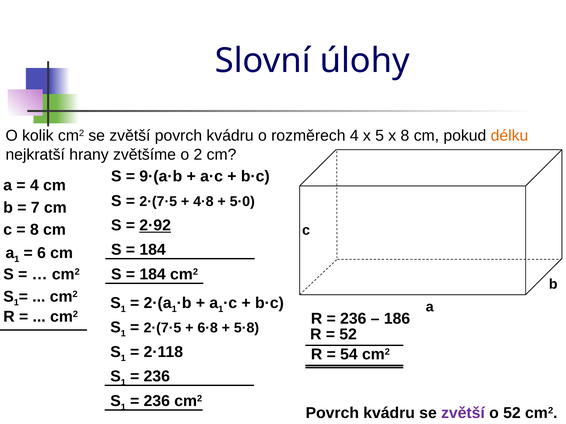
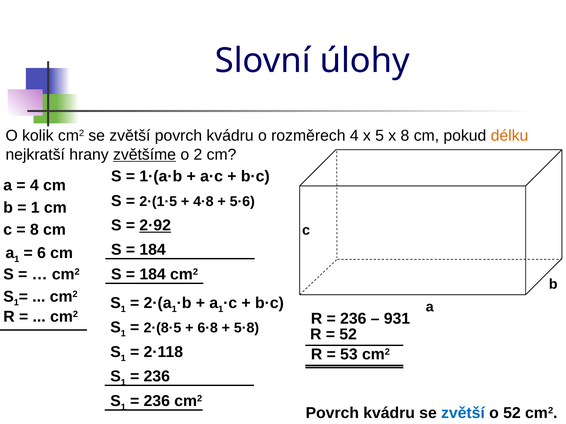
zvětšíme underline: none -> present (145, 155)
9·(a·b: 9·(a·b -> 1·(a·b (161, 177)
2·(7·5: 2·(7·5 -> 2·(1·5 (158, 202)
5·0: 5·0 -> 5·6 (242, 202)
7: 7 -> 1 (35, 208)
186: 186 -> 931 (397, 319)
2·(7·5: 2·(7·5 -> 2·(8·5 (162, 328)
54: 54 -> 53 (349, 355)
zvětší colour: purple -> blue (463, 413)
